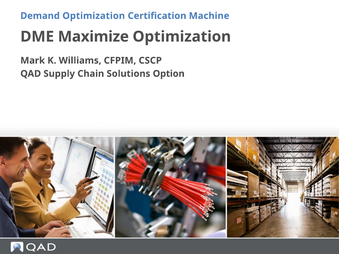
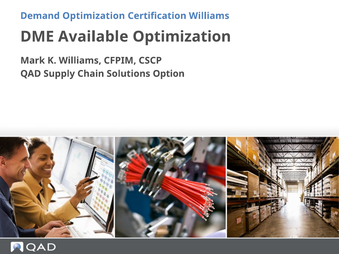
Certification Machine: Machine -> Williams (209, 16)
Maximize: Maximize -> Available (93, 37)
